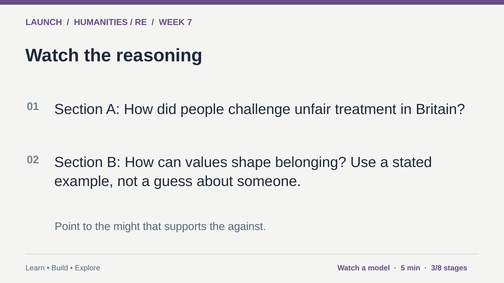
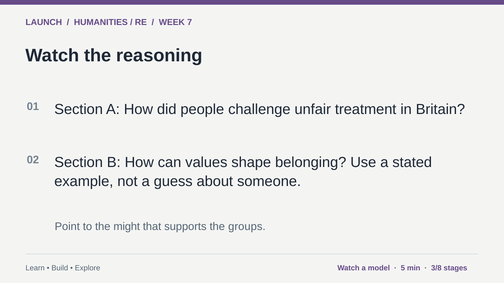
against: against -> groups (247, 227)
